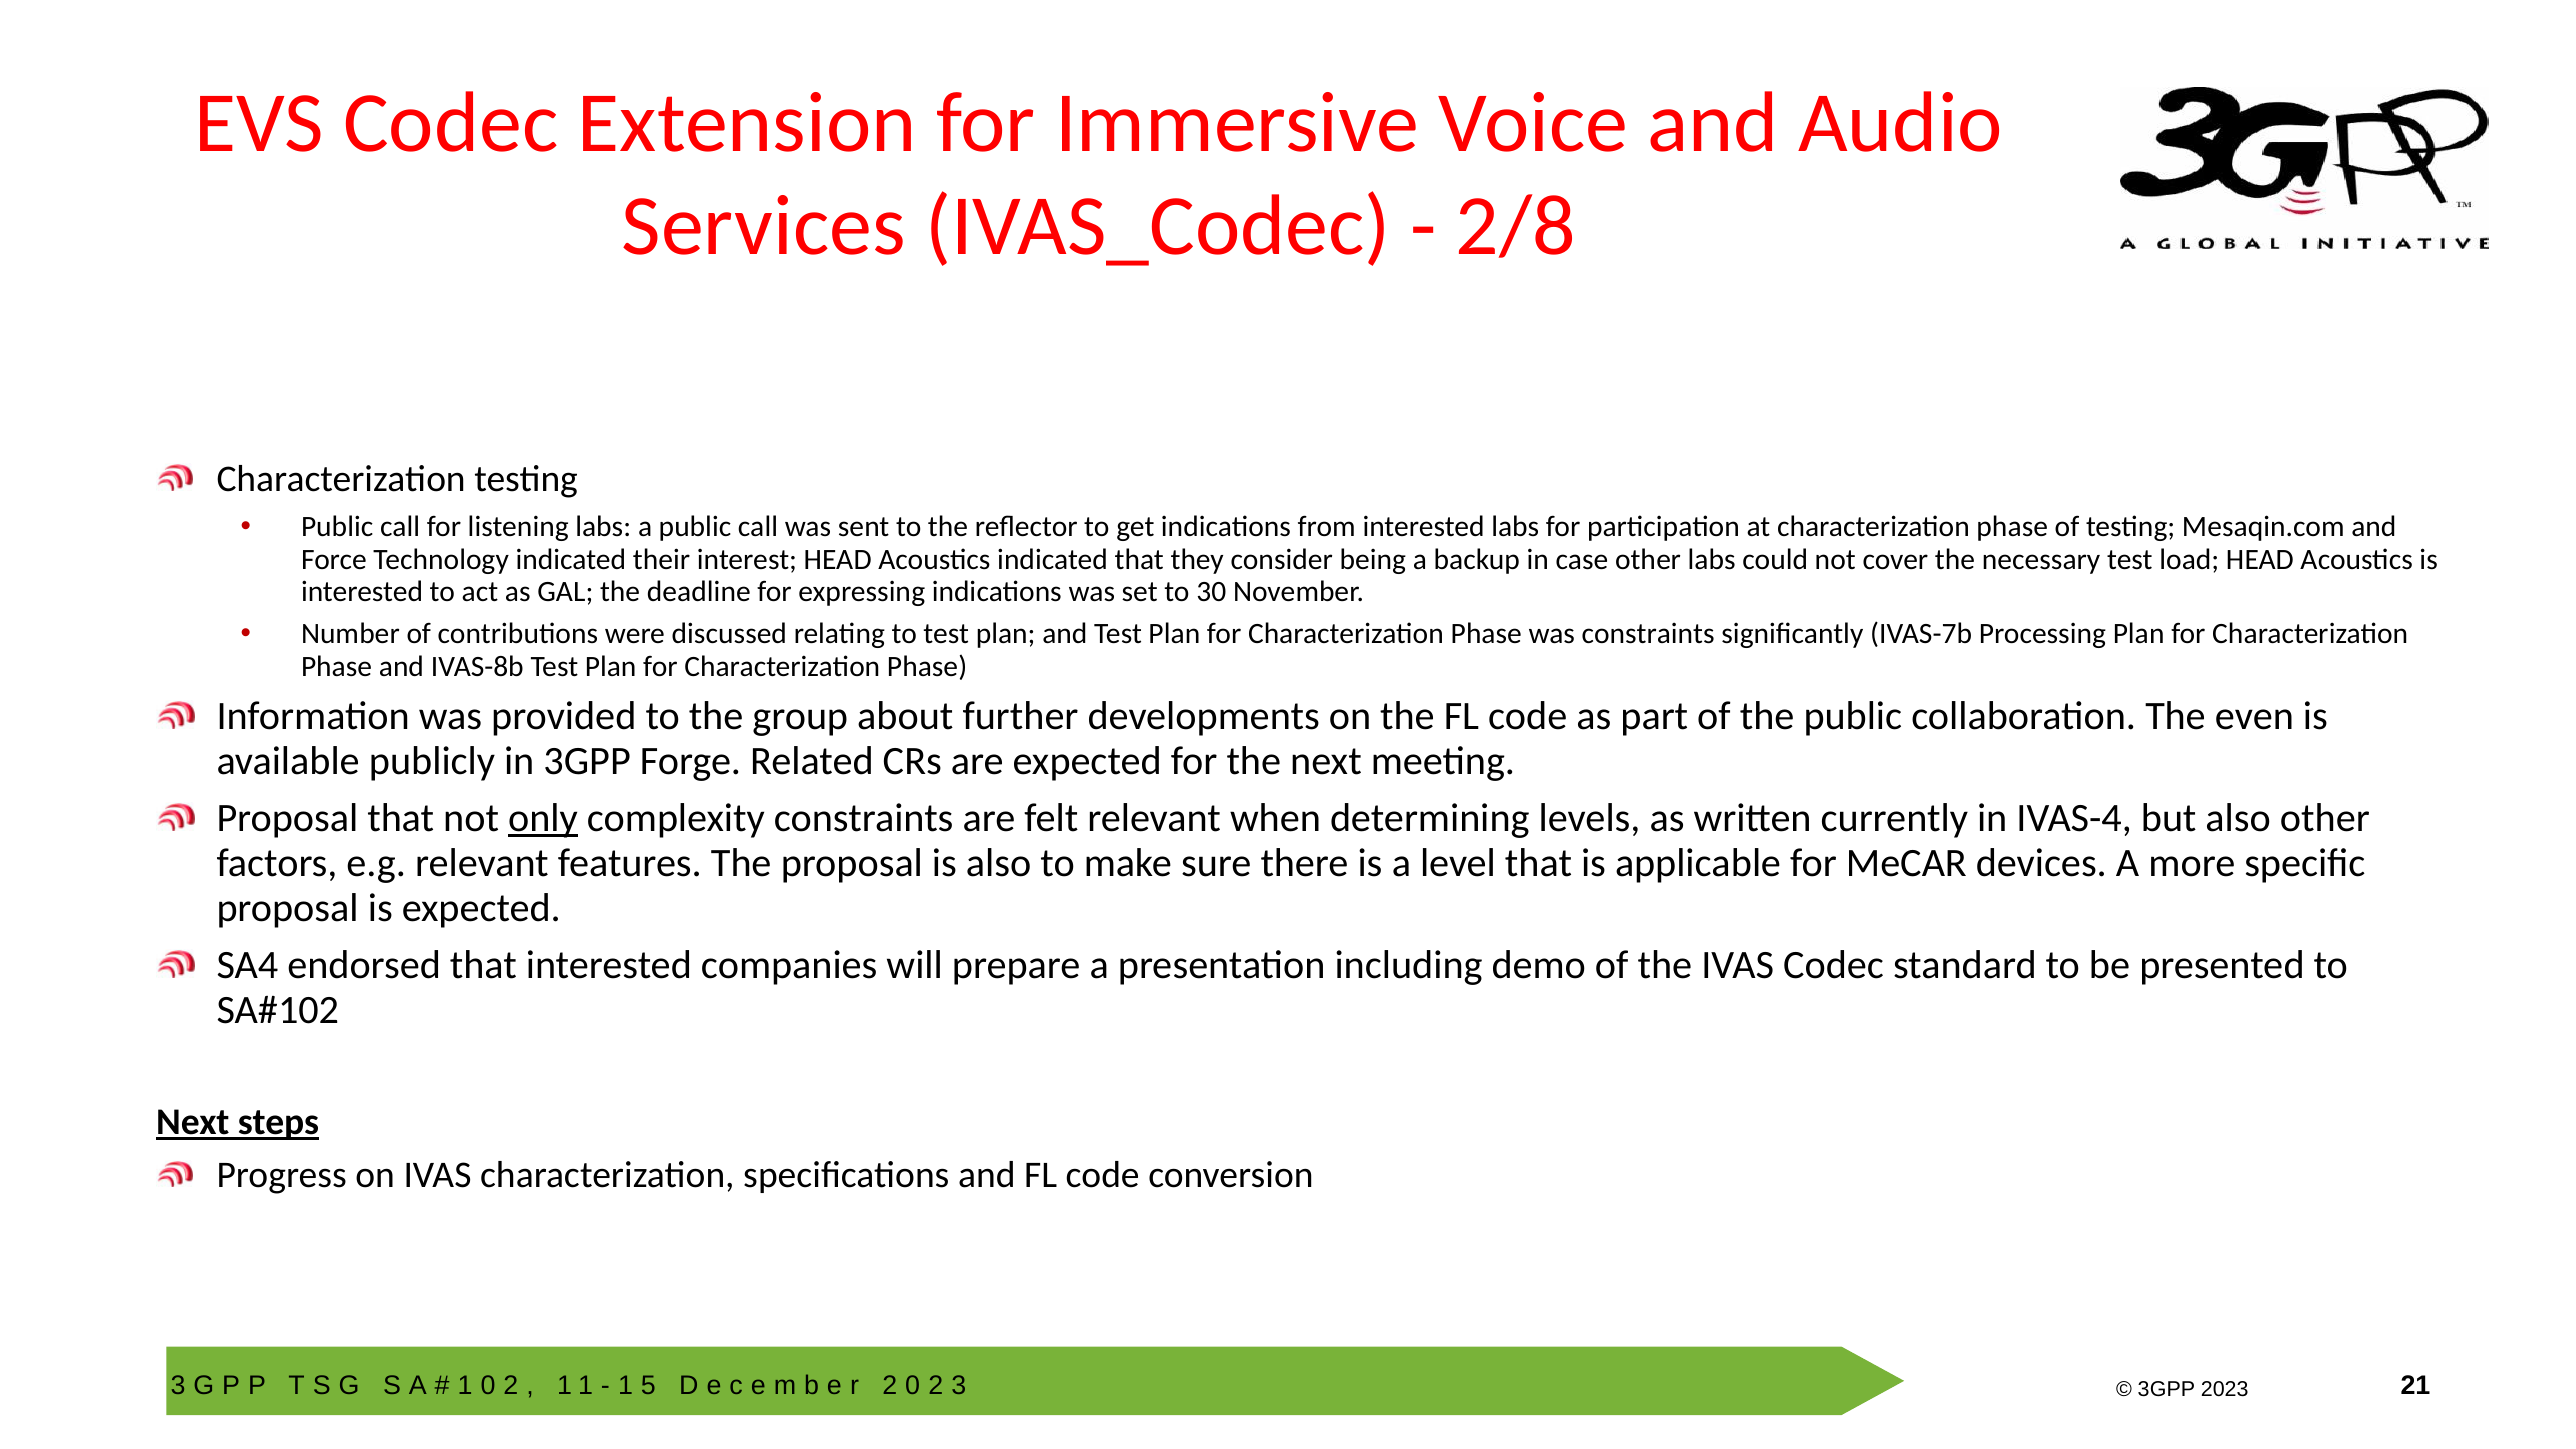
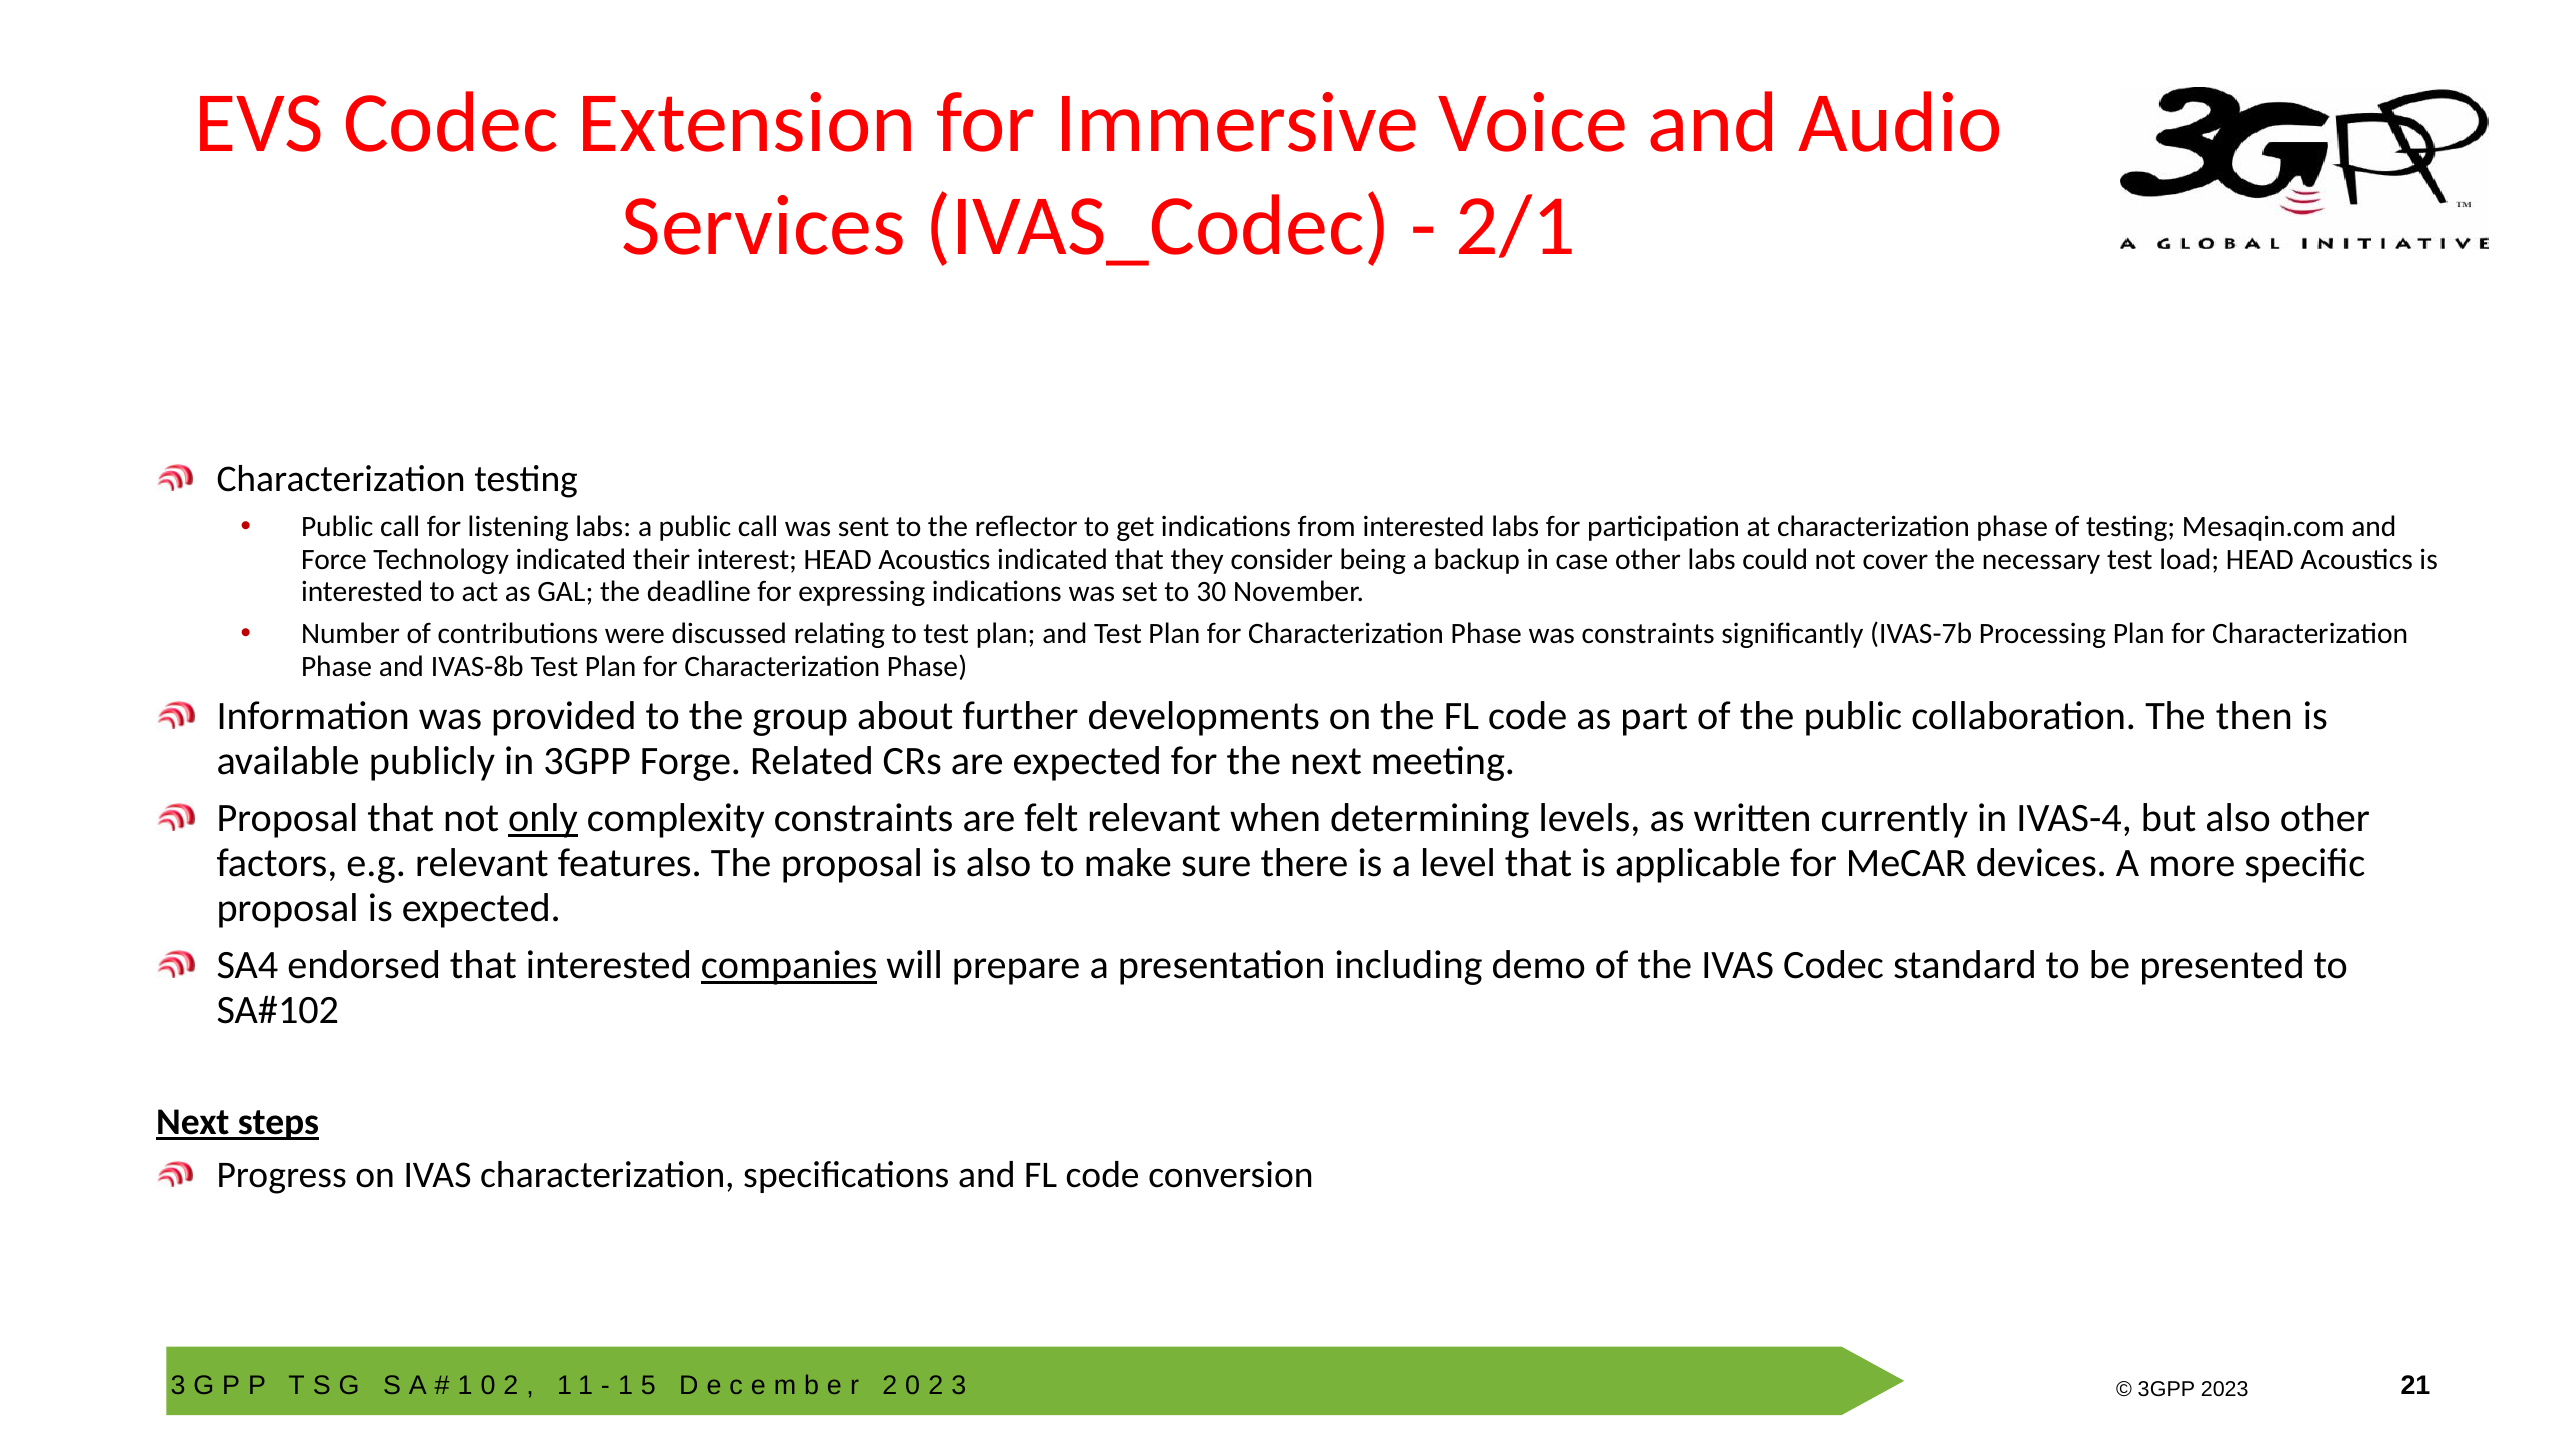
2/8: 2/8 -> 2/1 (1516, 227)
even: even -> then (2254, 716)
companies underline: none -> present (789, 965)
